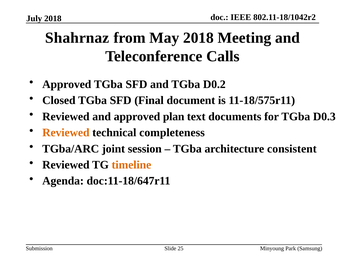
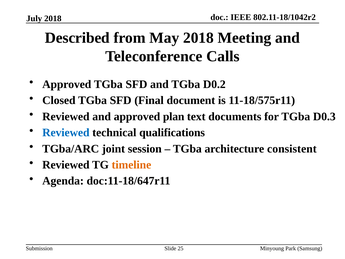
Shahrnaz: Shahrnaz -> Described (77, 38)
Reviewed colour: orange -> blue (66, 132)
completeness: completeness -> qualifications (172, 132)
